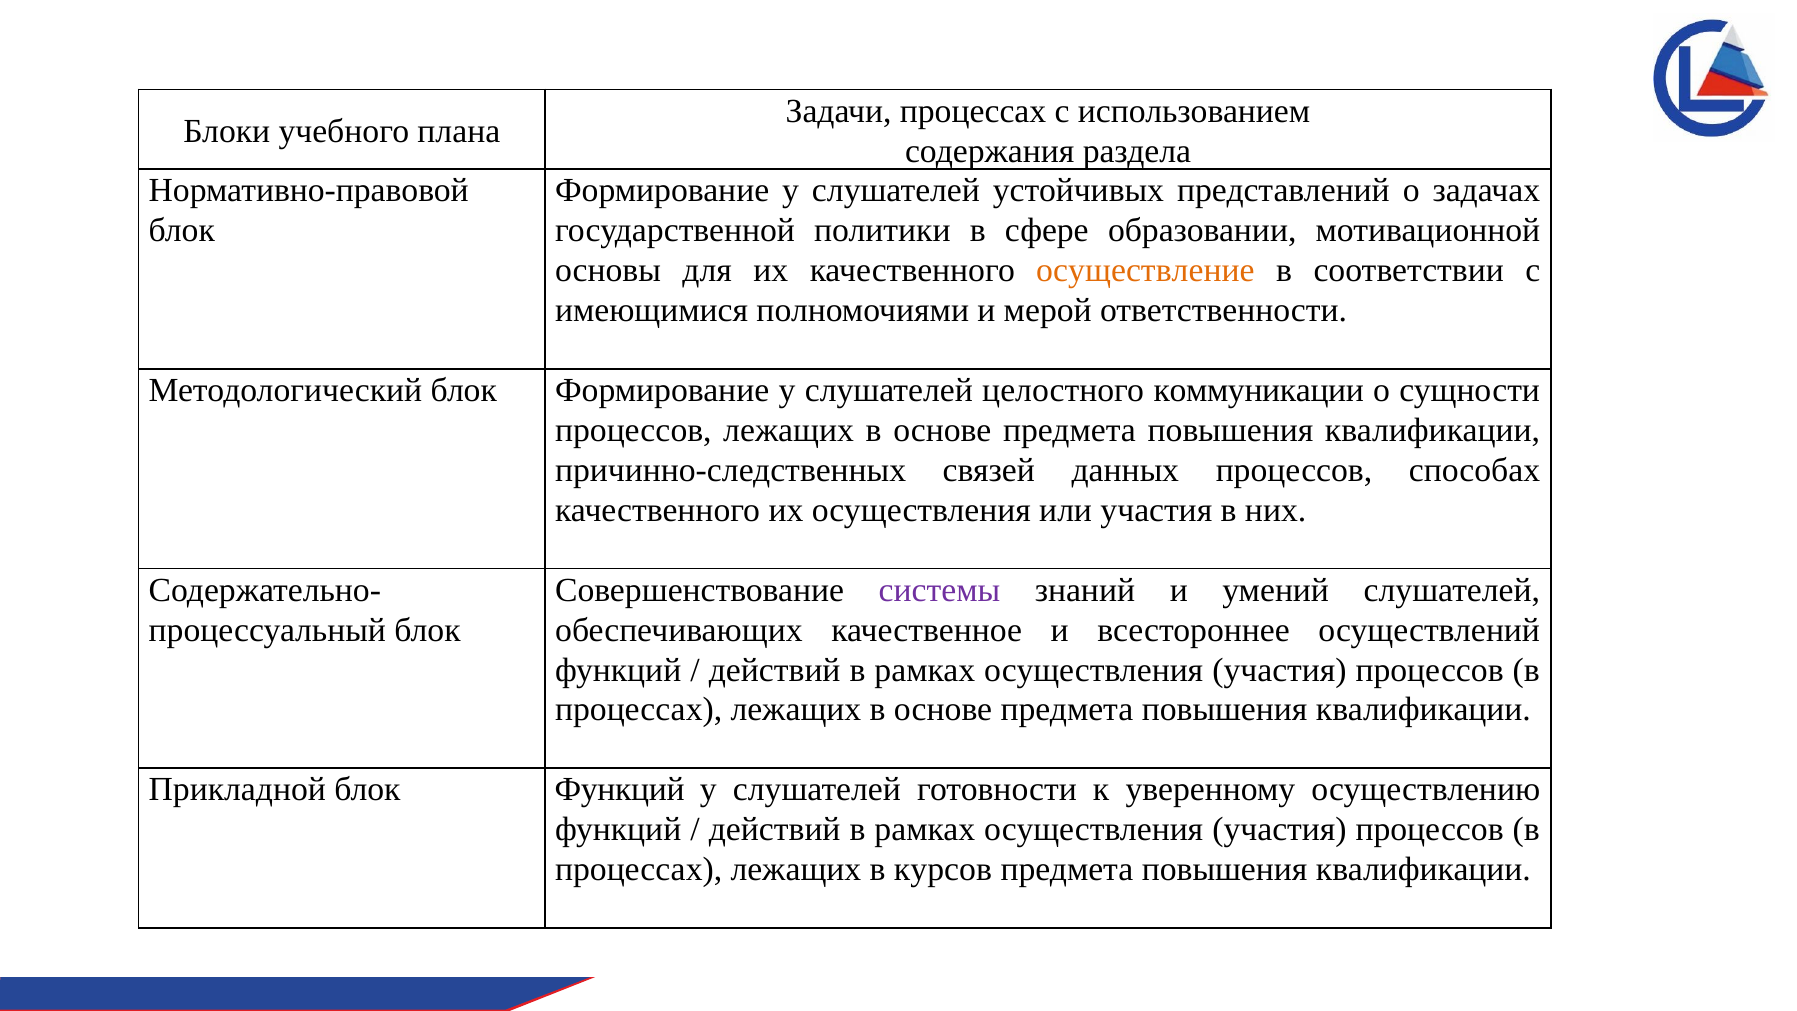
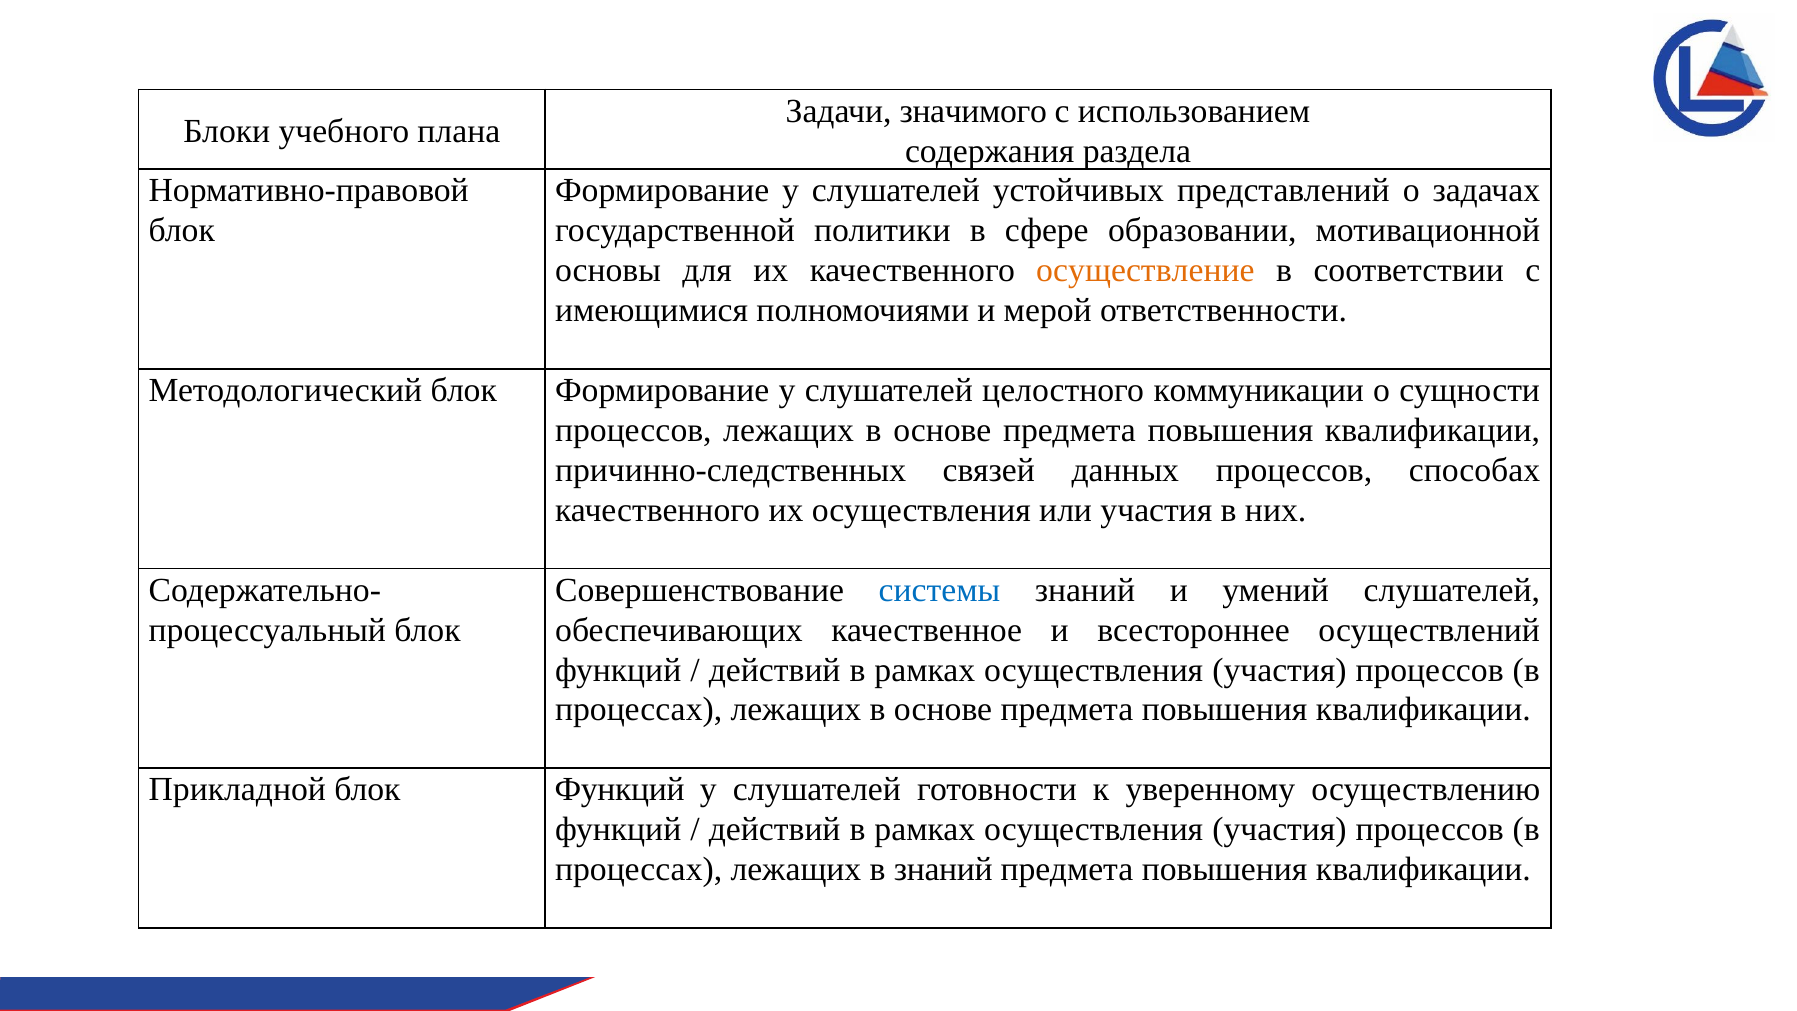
Задачи процессах: процессах -> значимого (973, 111)
системы colour: purple -> blue (939, 590)
в курсов: курсов -> знаний (943, 869)
